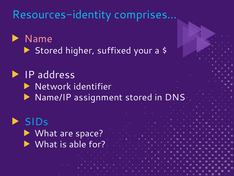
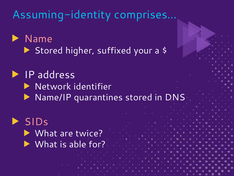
Resources-identity: Resources-identity -> Assuming-identity (62, 15)
assignment: assignment -> quarantines (98, 97)
SIDs colour: light blue -> pink (36, 121)
space: space -> twice (89, 133)
